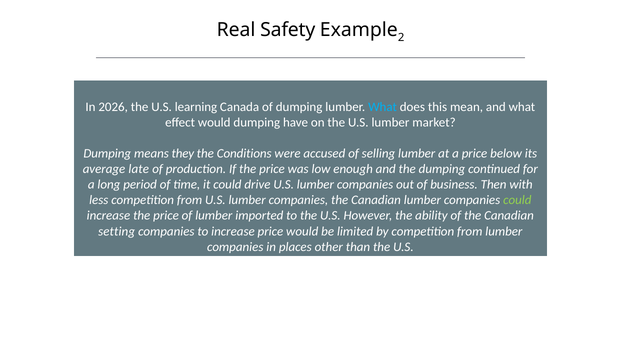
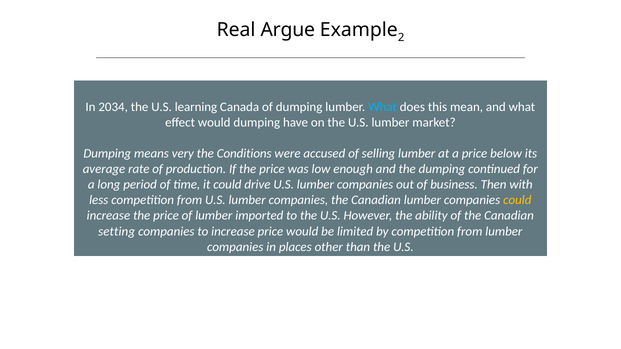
Safety: Safety -> Argue (288, 30)
2026: 2026 -> 2034 (113, 107)
they: they -> very (183, 154)
late: late -> rate (139, 169)
could colour: light green -> yellow (517, 200)
